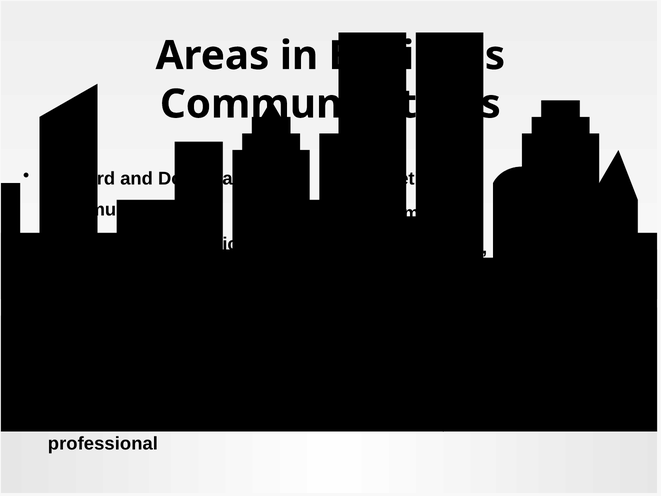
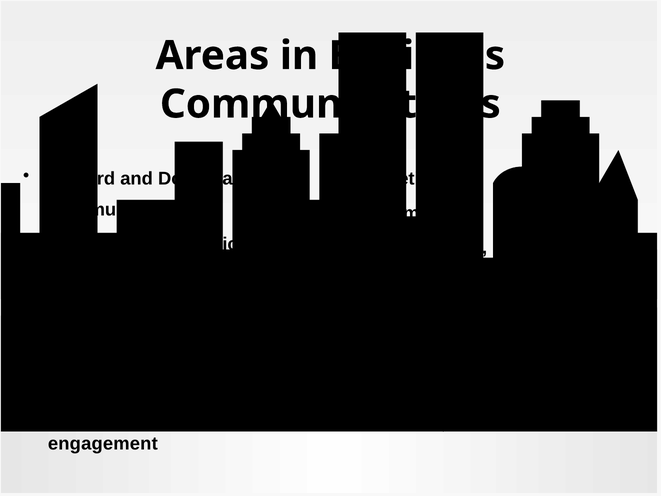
professional: professional -> engagement (103, 444)
